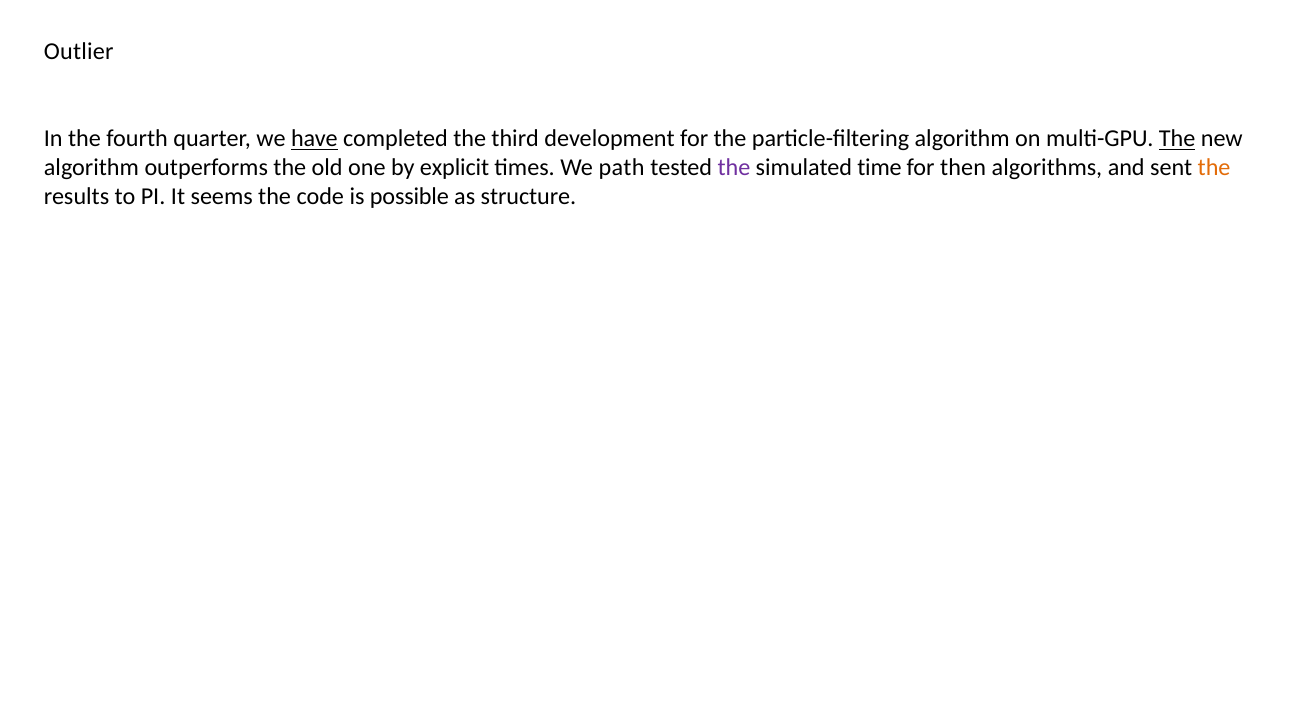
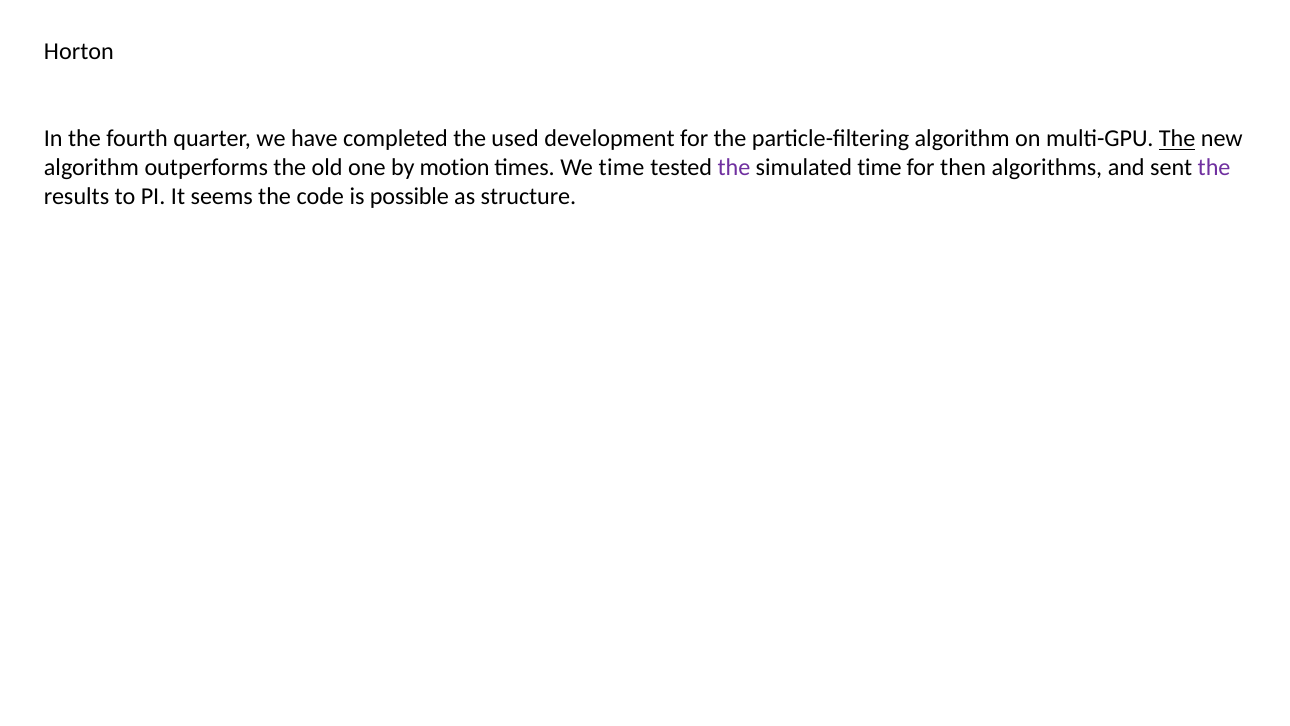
Outlier: Outlier -> Horton (79, 52)
have underline: present -> none (314, 139)
third: third -> used (515, 139)
explicit: explicit -> motion (455, 168)
We path: path -> time (622, 168)
the colour: orange -> purple (1214, 168)
